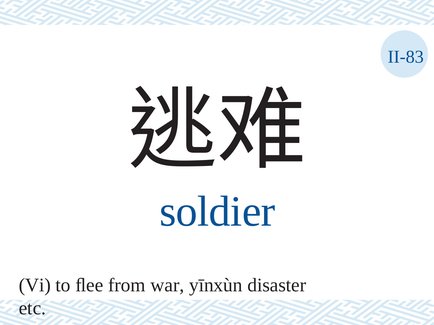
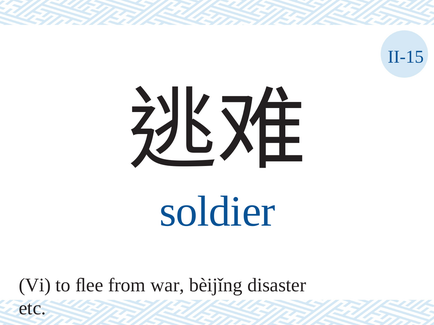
II-83: II-83 -> II-15 (406, 57)
yīnxùn: yīnxùn -> bèijǐng (216, 286)
